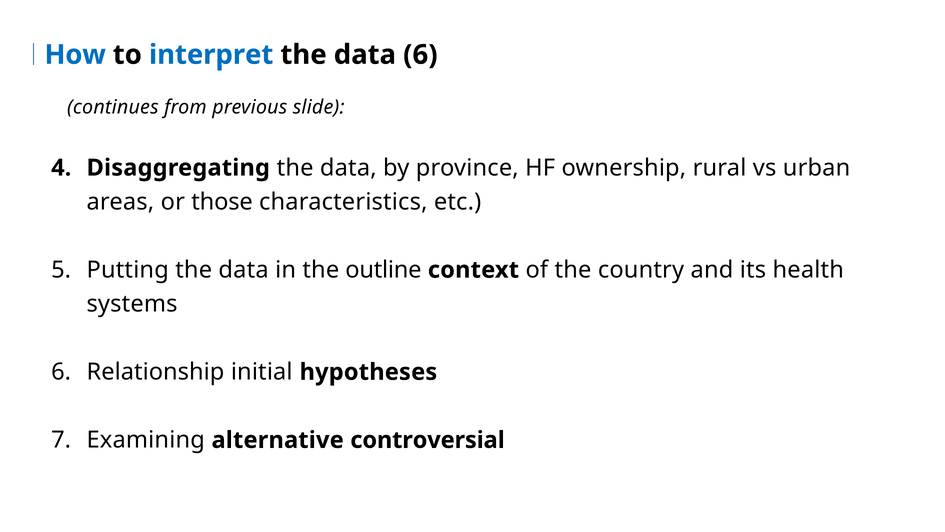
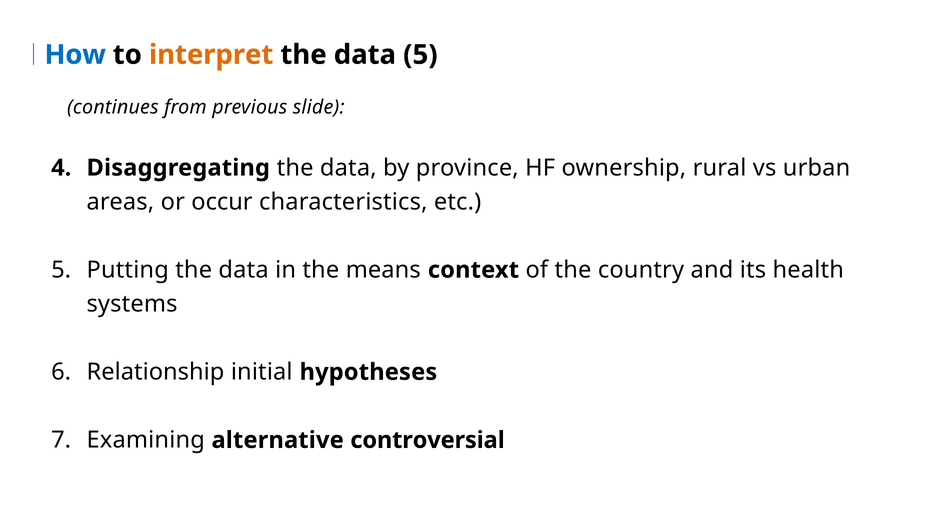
interpret colour: blue -> orange (211, 55)
data 6: 6 -> 5 (420, 55)
those: those -> occur (222, 202)
outline: outline -> means (383, 270)
